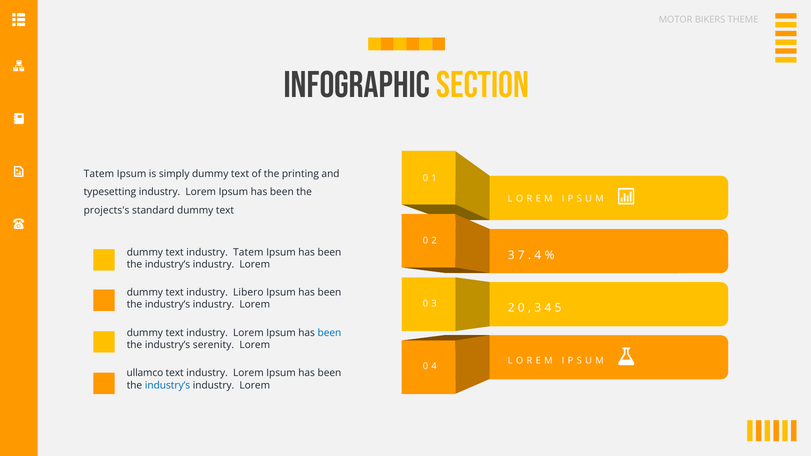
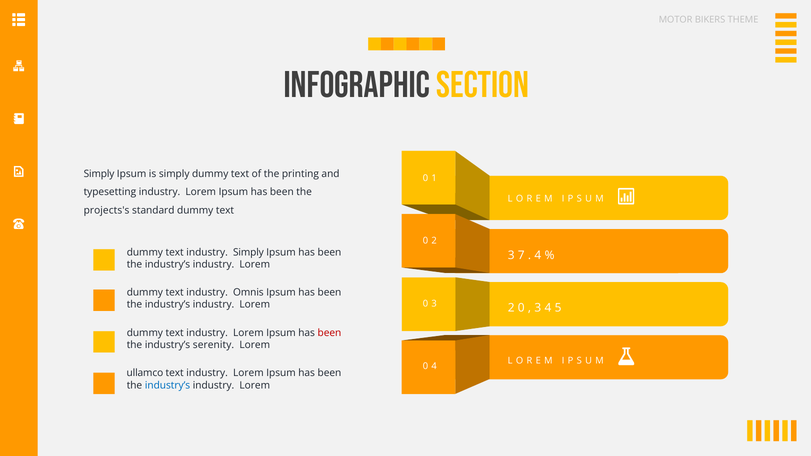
Tatem: Tatem -> Simply (99, 174)
industry Tatem: Tatem -> Simply (248, 252)
Libero: Libero -> Omnis (248, 293)
been colour: blue -> red (329, 333)
